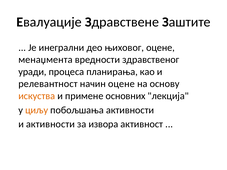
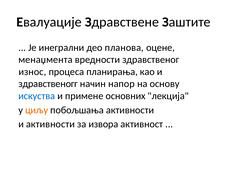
њиховог: њиховог -> планова (124, 48)
уради: уради -> износ (32, 72)
релевантност: релевантност -> здравственогг (48, 84)
начин оцене: оцене -> напор (121, 84)
искуства colour: orange -> blue (37, 96)
